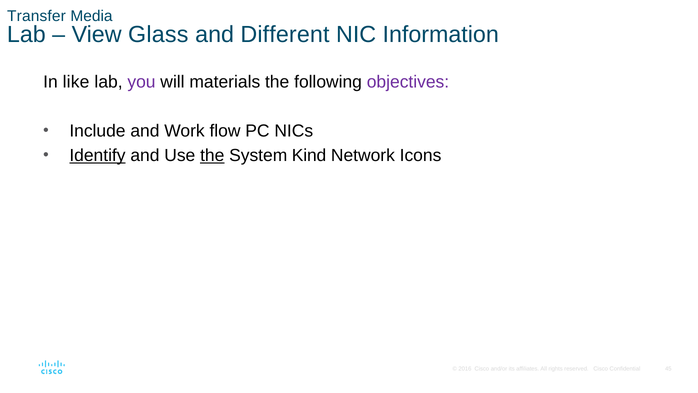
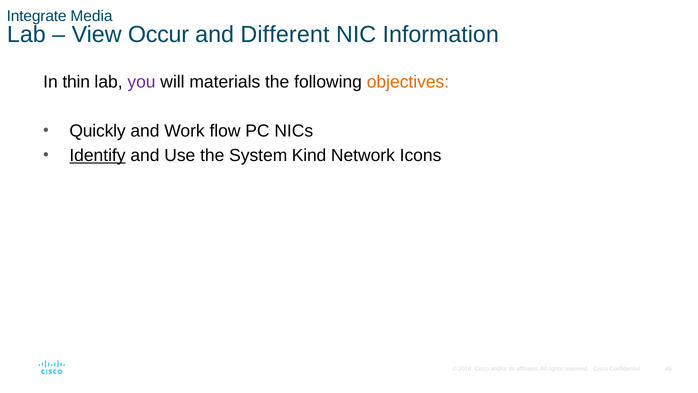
Transfer: Transfer -> Integrate (37, 16)
Glass: Glass -> Occur (158, 34)
like: like -> thin (76, 82)
objectives colour: purple -> orange (408, 82)
Include: Include -> Quickly (98, 131)
the underline: present -> none (212, 155)
